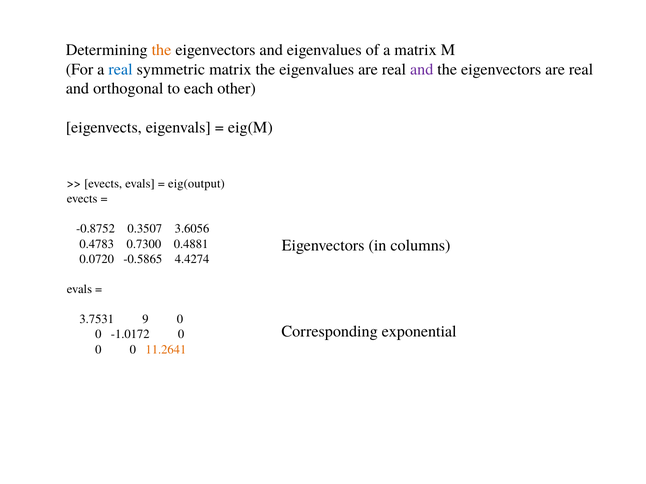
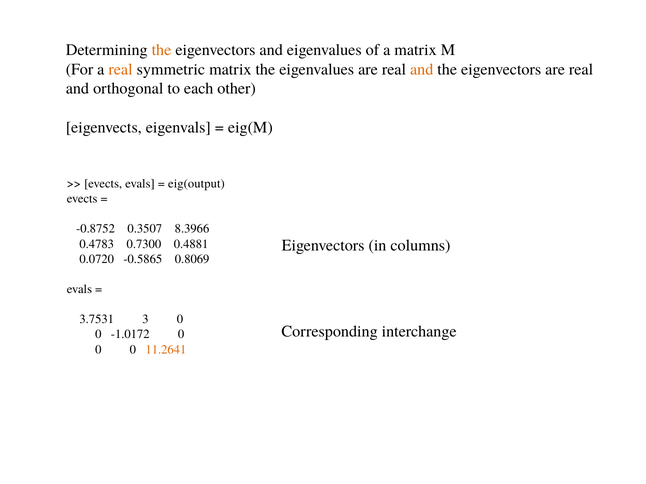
real colour: blue -> orange (121, 69)
and colour: purple -> orange (422, 69)
3.6056: 3.6056 -> 8.3966 (192, 229)
4.4274: 4.4274 -> 0.8069 (192, 259)
9: 9 -> 3 (146, 320)
exponential: exponential -> interchange (419, 332)
